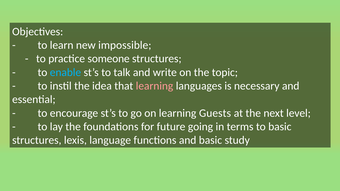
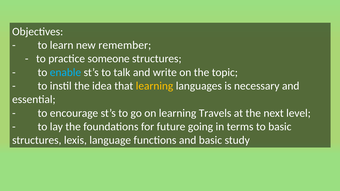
impossible: impossible -> remember (125, 45)
learning colour: pink -> yellow (155, 86)
Guests: Guests -> Travels (215, 113)
